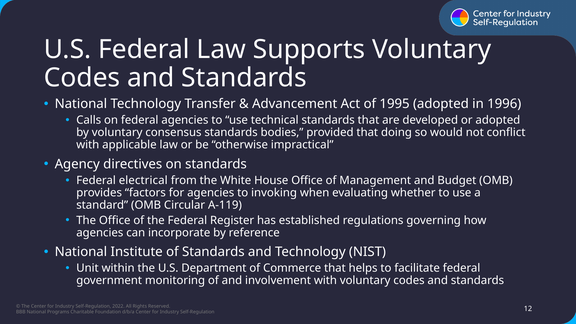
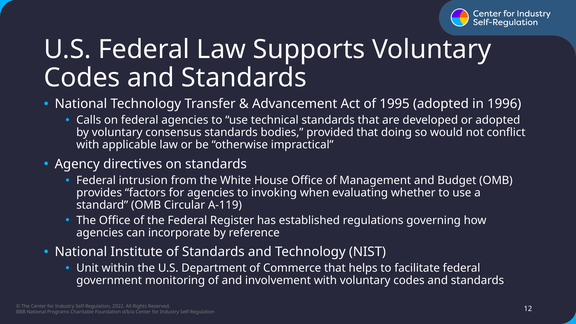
electrical: electrical -> intrusion (143, 180)
